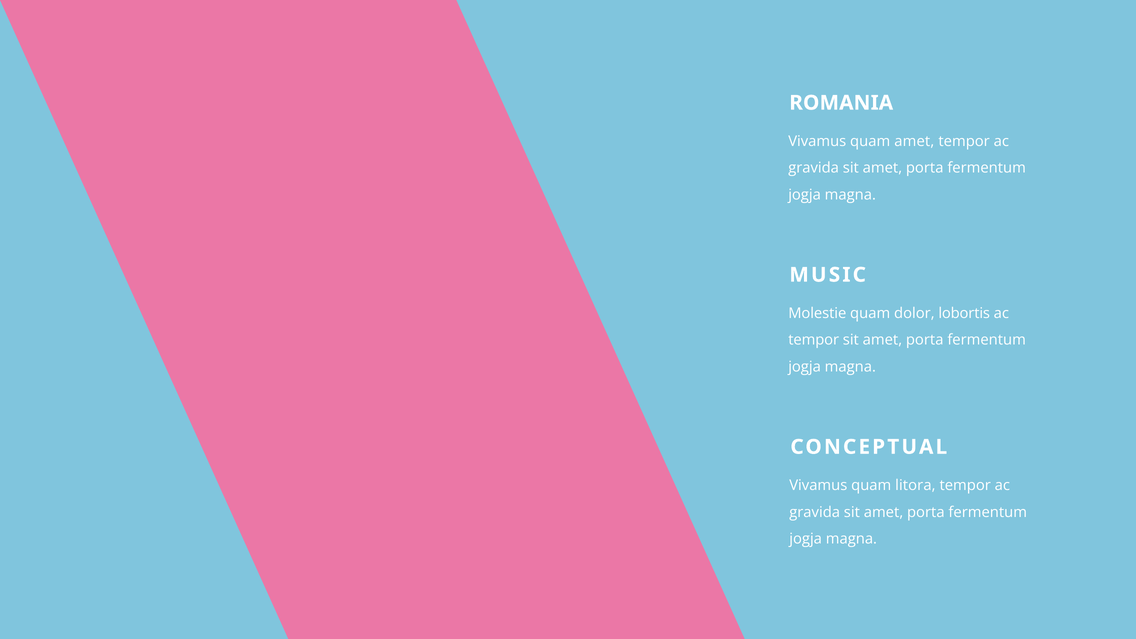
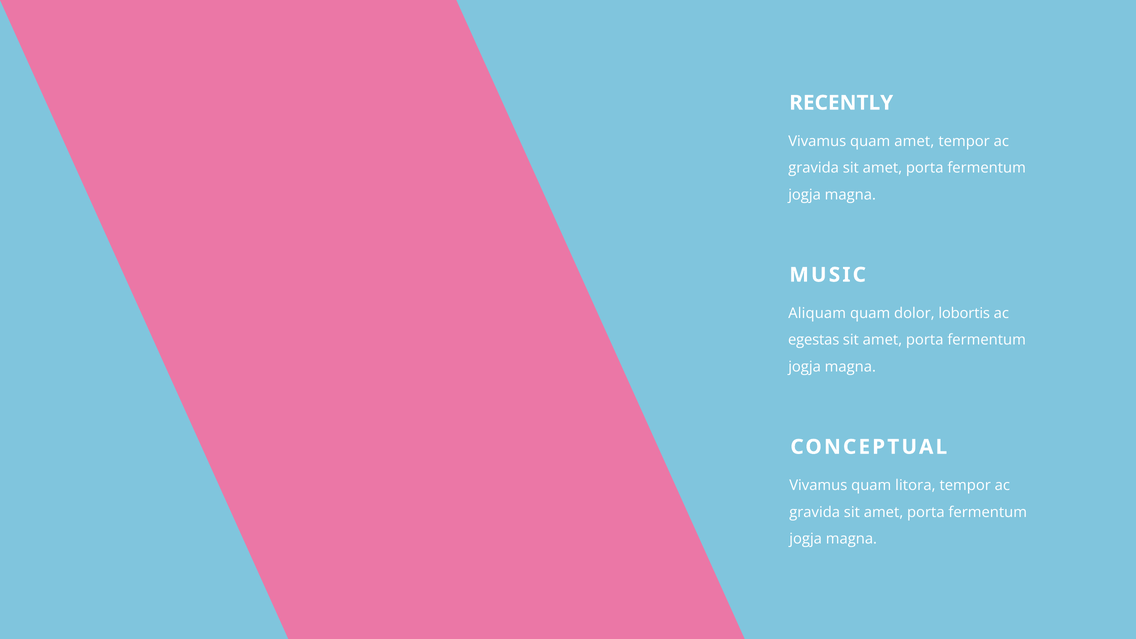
ROMANIA: ROMANIA -> RECENTLY (841, 103)
Molestie: Molestie -> Aliquam (817, 313)
tempor: tempor -> egestas (814, 340)
